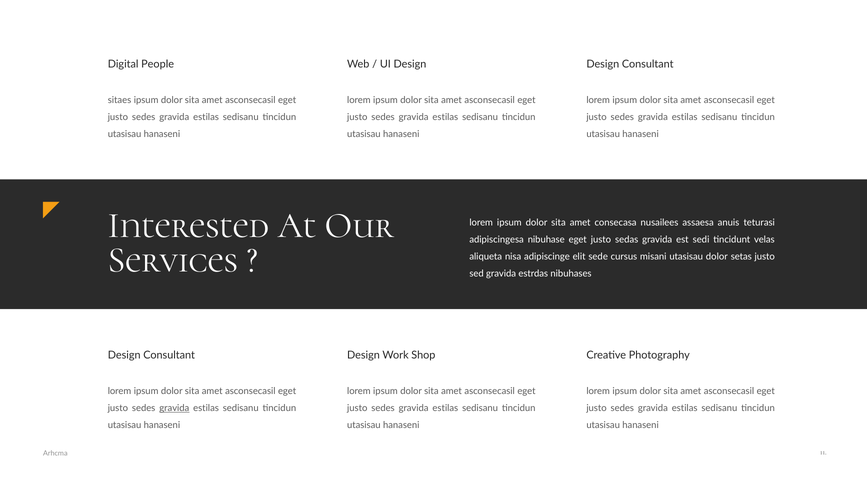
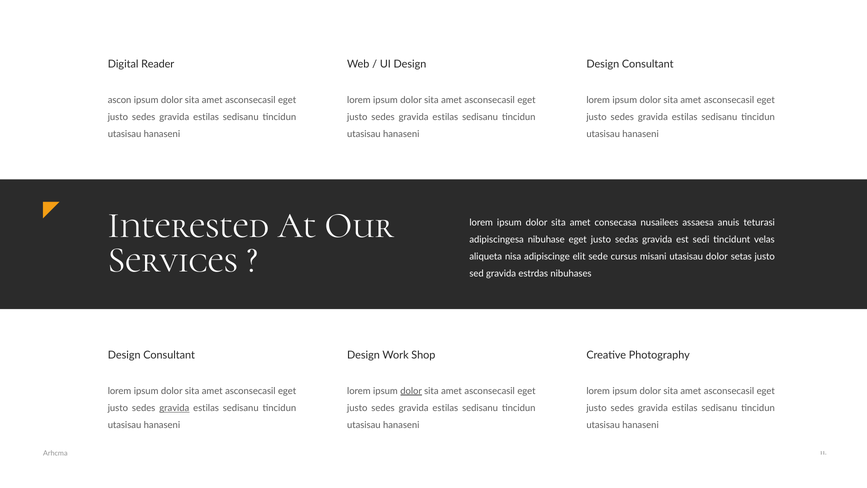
People: People -> Reader (158, 64)
sitaes: sitaes -> ascon (120, 100)
dolor underline: none -> present (411, 391)
